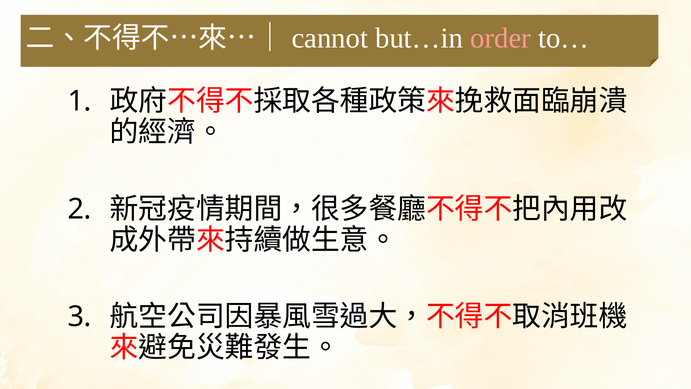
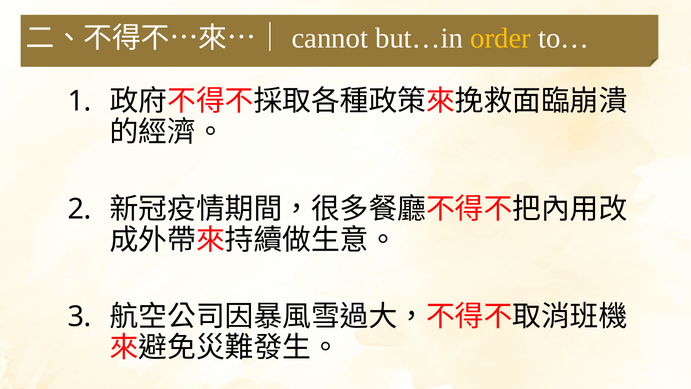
order colour: pink -> yellow (501, 38)
